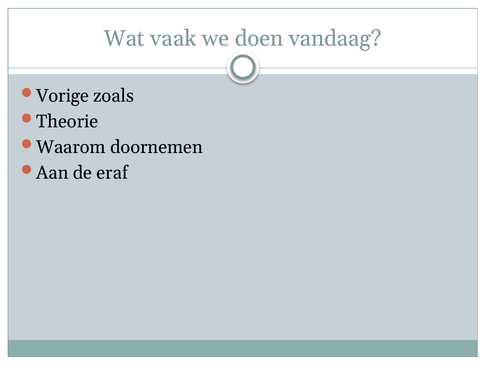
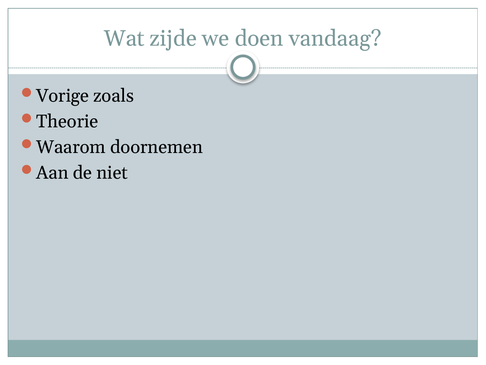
vaak: vaak -> zijde (173, 38)
eraf: eraf -> niet (112, 172)
